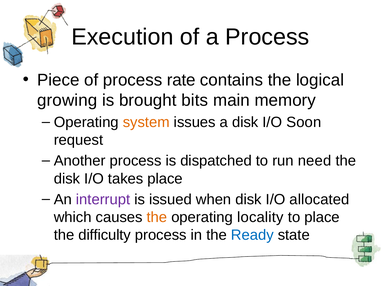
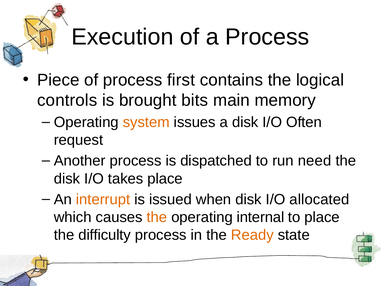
rate: rate -> first (181, 80)
growing: growing -> controls (67, 100)
Soon: Soon -> Often (304, 122)
interrupt colour: purple -> orange (103, 199)
locality: locality -> internal (261, 217)
Ready colour: blue -> orange (252, 235)
